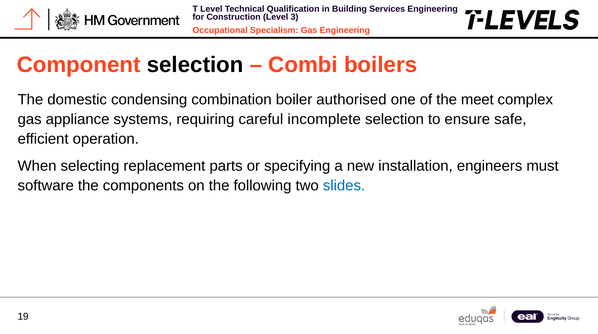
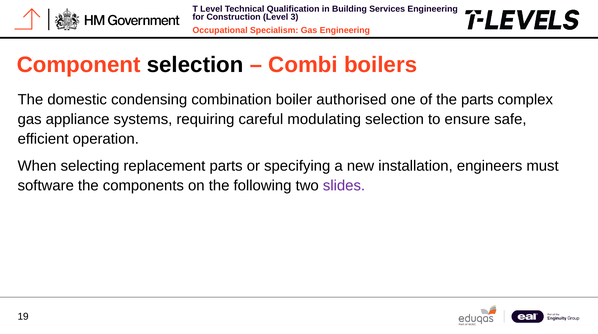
the meet: meet -> parts (477, 100)
incomplete: incomplete -> modulating (324, 119)
slides colour: blue -> purple (344, 186)
